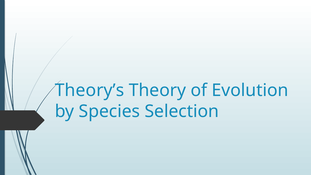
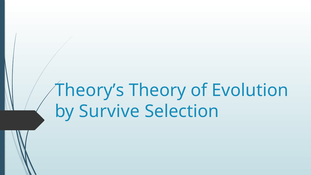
Species: Species -> Survive (109, 111)
